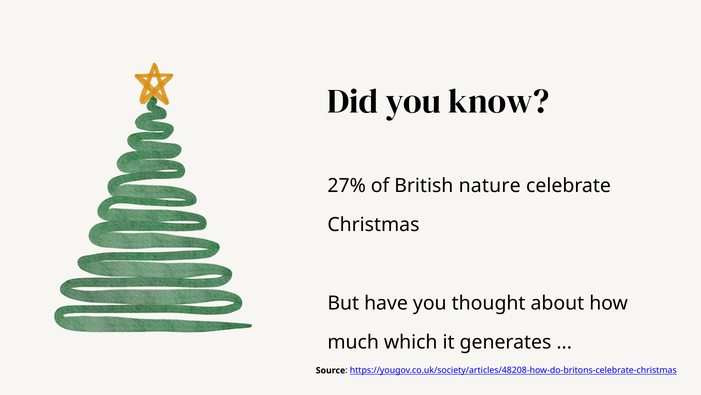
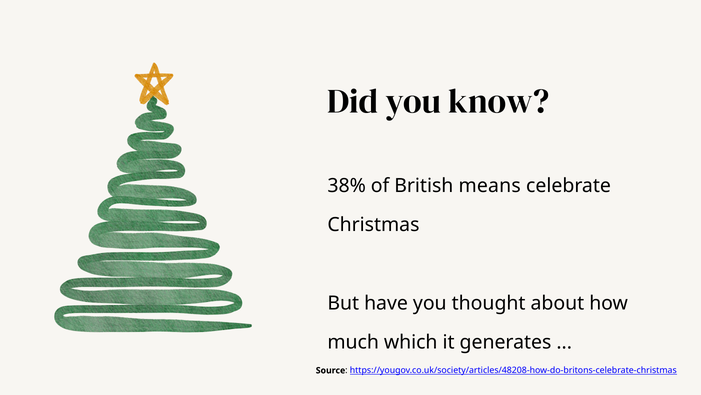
27%: 27% -> 38% (347, 186)
nature: nature -> means (490, 186)
